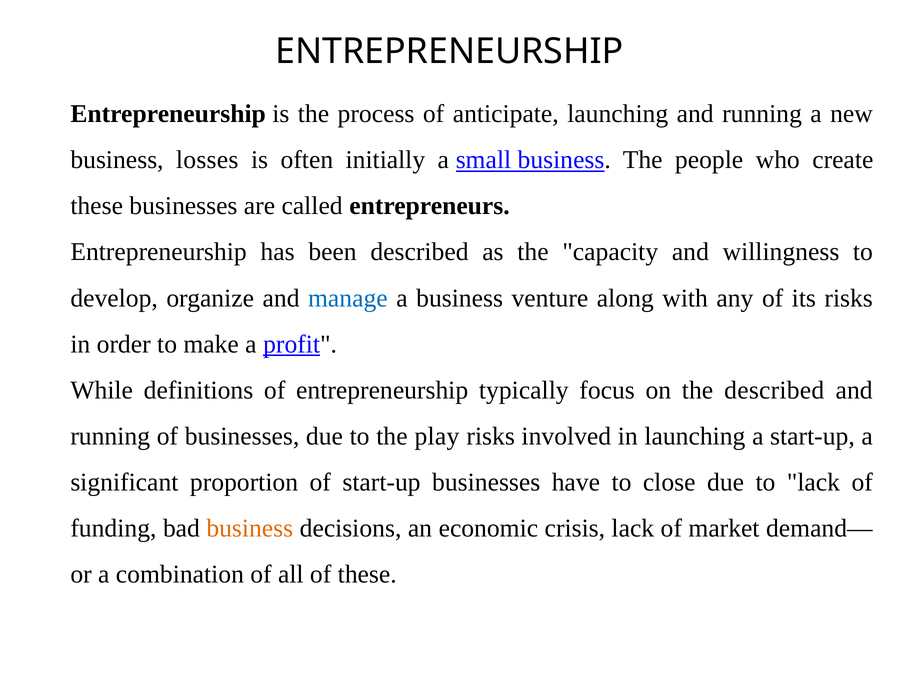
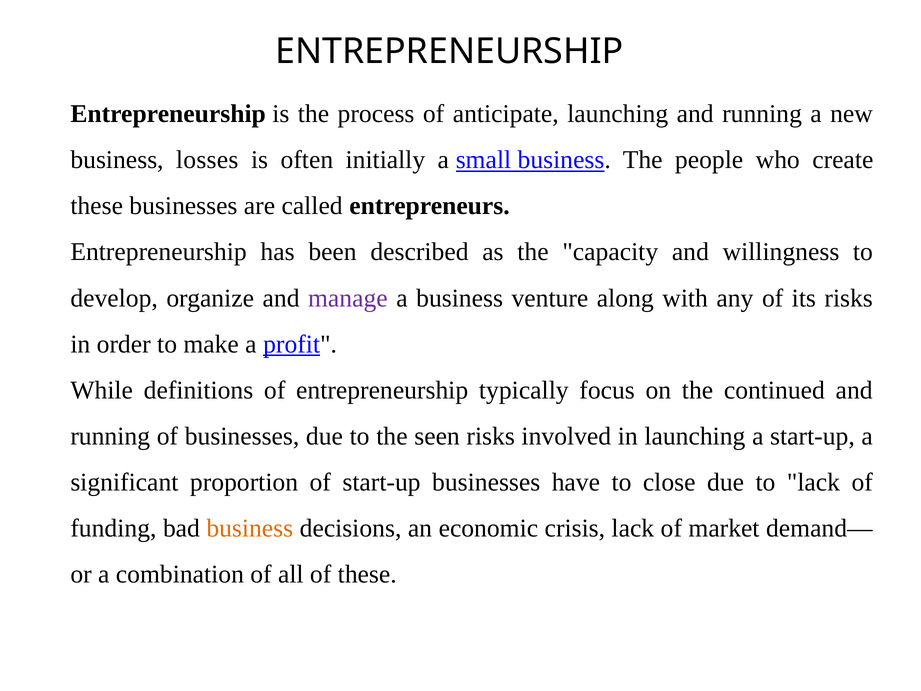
manage colour: blue -> purple (348, 298)
the described: described -> continued (774, 390)
play: play -> seen (437, 436)
